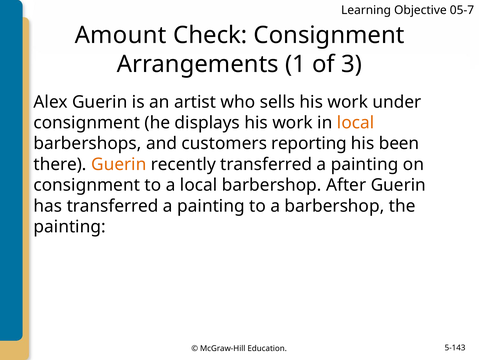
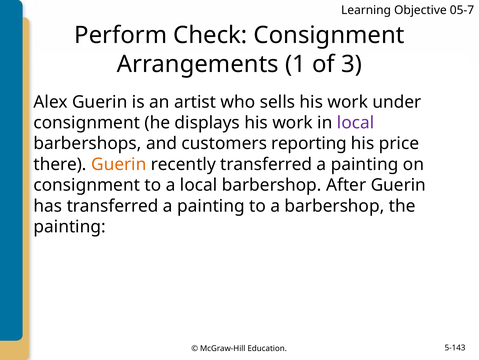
Amount: Amount -> Perform (121, 35)
local colour: orange -> purple (356, 123)
been: been -> price (399, 143)
